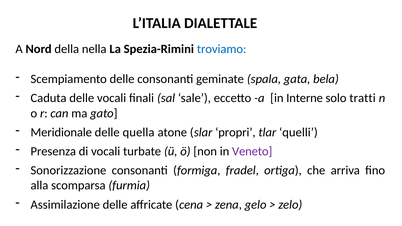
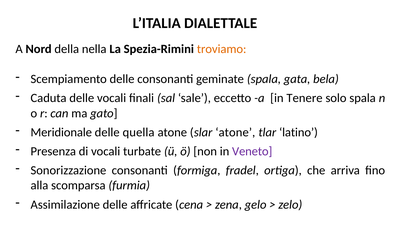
troviamo colour: blue -> orange (222, 49)
Interne: Interne -> Tenere (304, 98)
solo tratti: tratti -> spala (363, 98)
slar propri: propri -> atone (235, 132)
quelli: quelli -> latino (298, 132)
